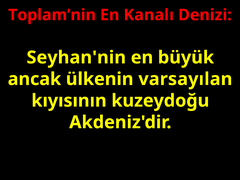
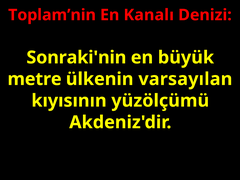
Seyhan'nin: Seyhan'nin -> Sonraki'nin (76, 58)
ancak: ancak -> metre (35, 79)
kuzeydoğu: kuzeydoğu -> yüzölçümü (160, 101)
